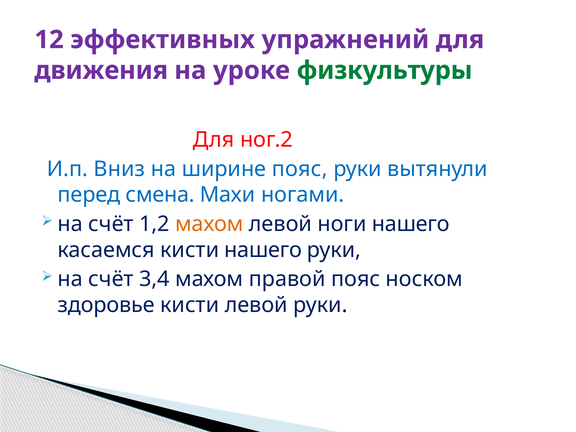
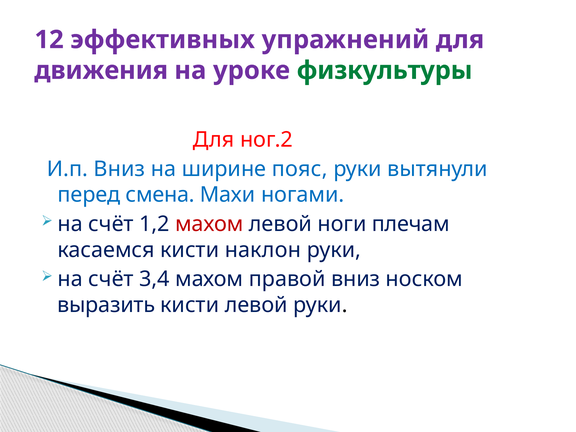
махом colour: orange -> red (209, 224)
ноги нашего: нашего -> плечам (411, 224)
кисти нашего: нашего -> наклон (263, 250)
правой пояс: пояс -> вниз (356, 279)
здоровье: здоровье -> выразить (106, 305)
